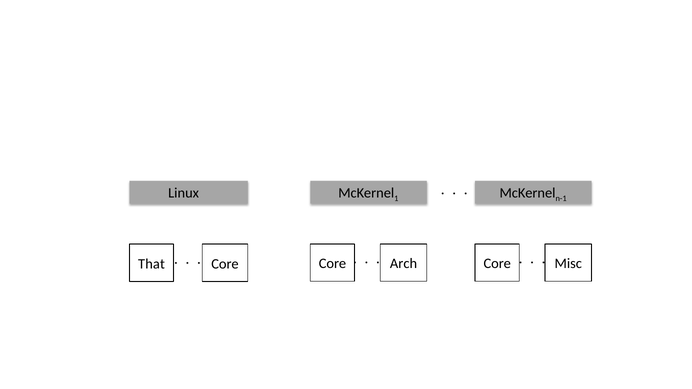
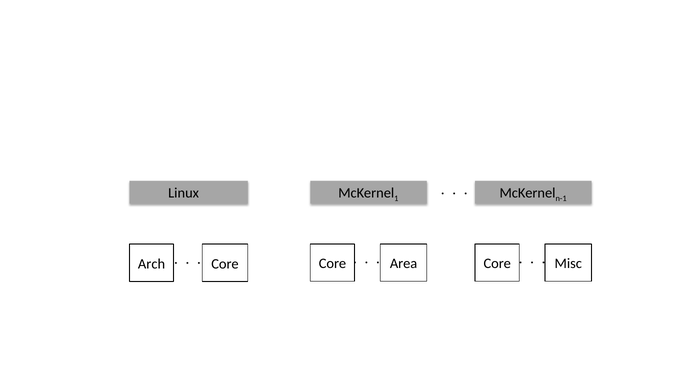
Arch: Arch -> Area (404, 264)
That: That -> Arch (151, 264)
